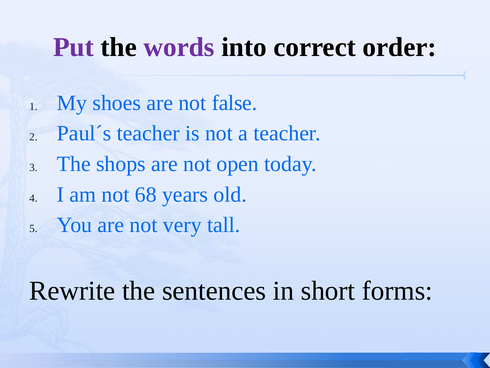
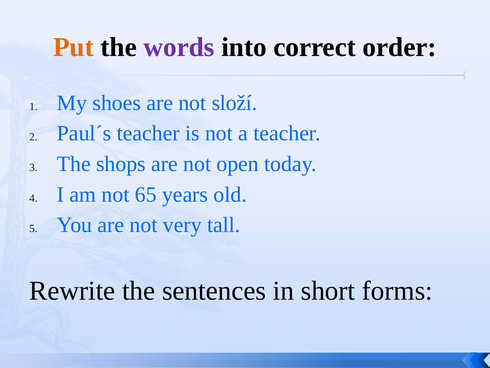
Put colour: purple -> orange (73, 47)
false: false -> složí (234, 103)
68: 68 -> 65 (146, 194)
